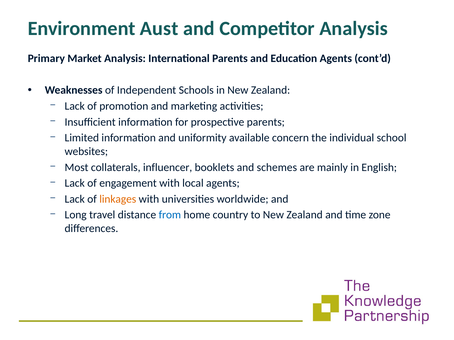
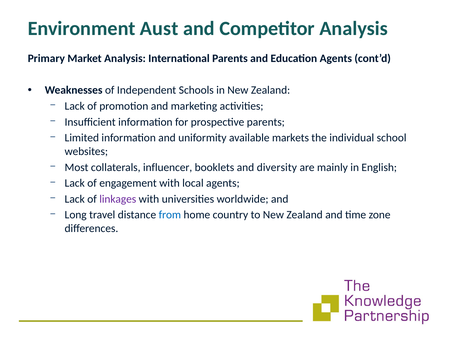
concern: concern -> markets (291, 138)
schemes: schemes -> diversity (277, 168)
linkages colour: orange -> purple (118, 199)
